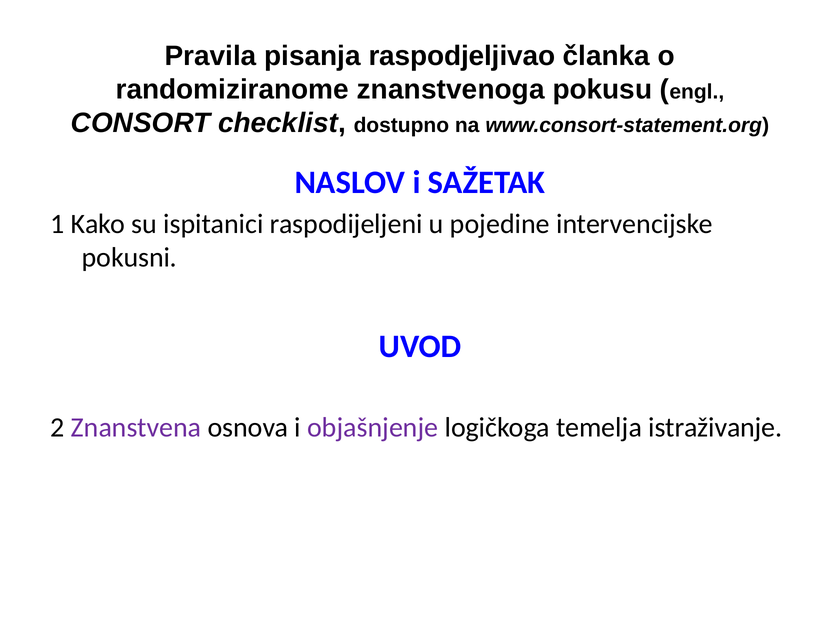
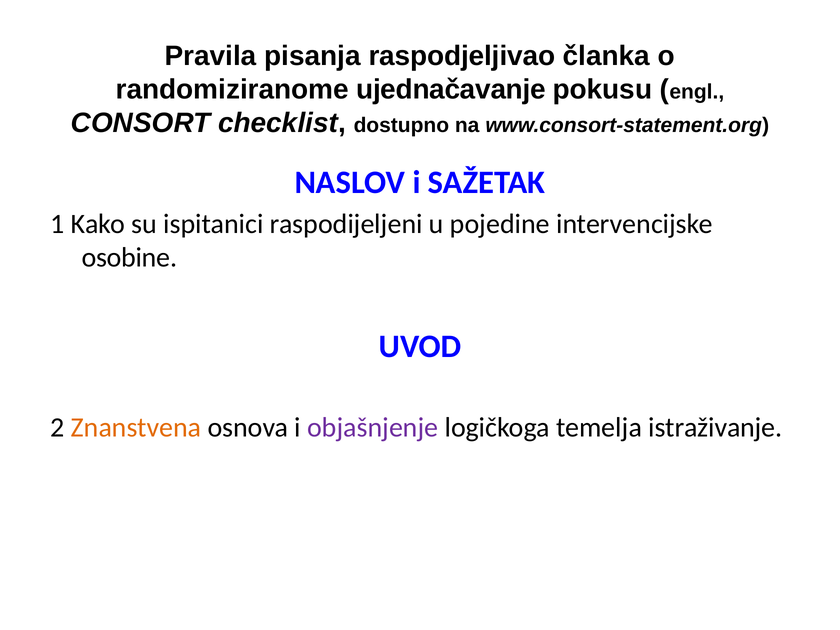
znanstvenoga: znanstvenoga -> ujednačavanje (451, 90)
pokusni: pokusni -> osobine (129, 258)
Znanstvena colour: purple -> orange (136, 428)
